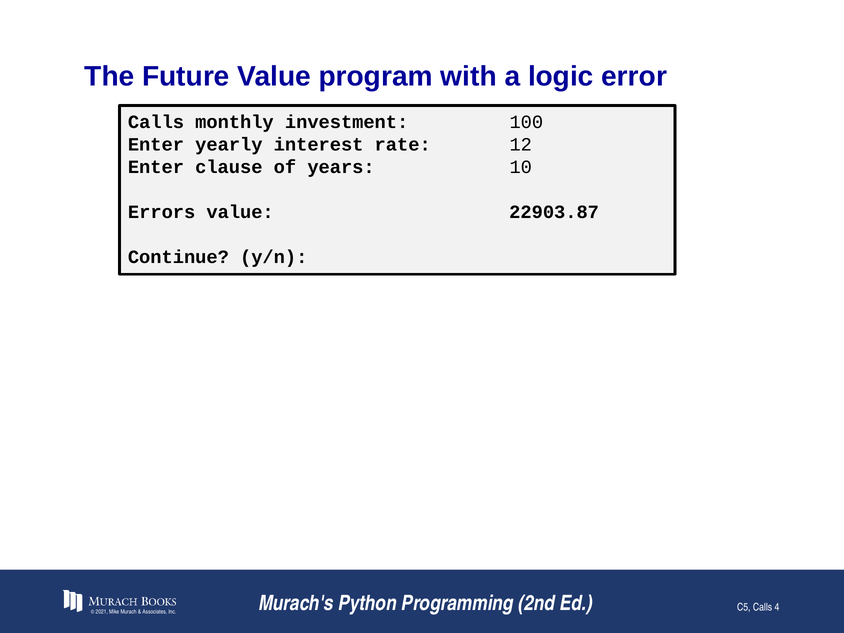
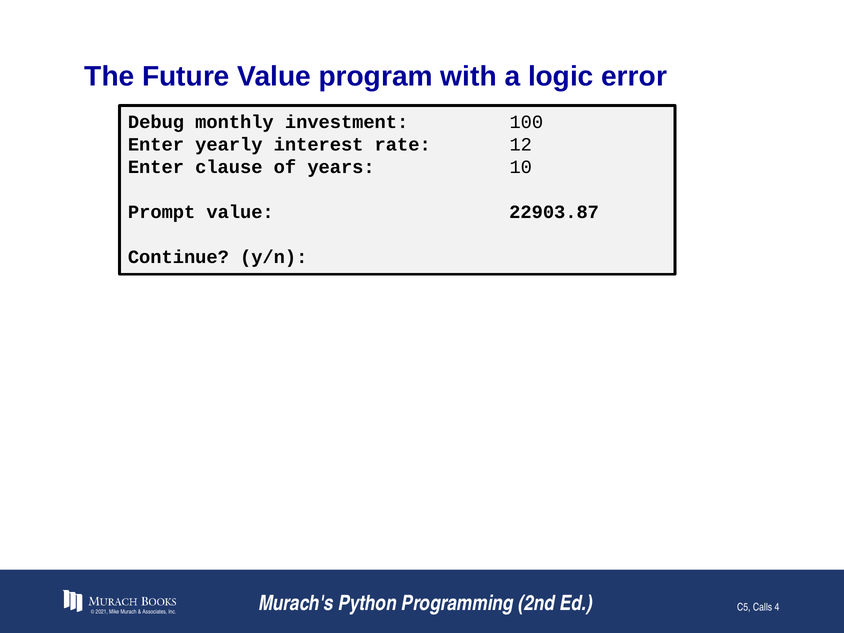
Calls: Calls -> Debug (156, 122)
Errors: Errors -> Prompt (162, 212)
